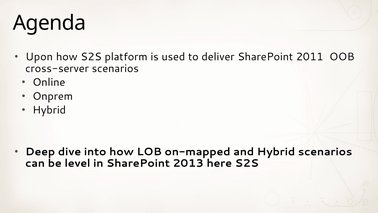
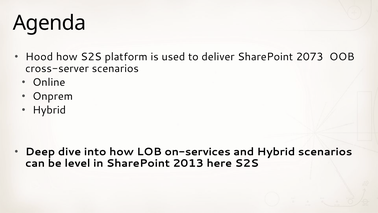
Upon: Upon -> Hood (39, 57)
2011: 2011 -> 2073 (310, 57)
on-mapped: on-mapped -> on-services (198, 151)
